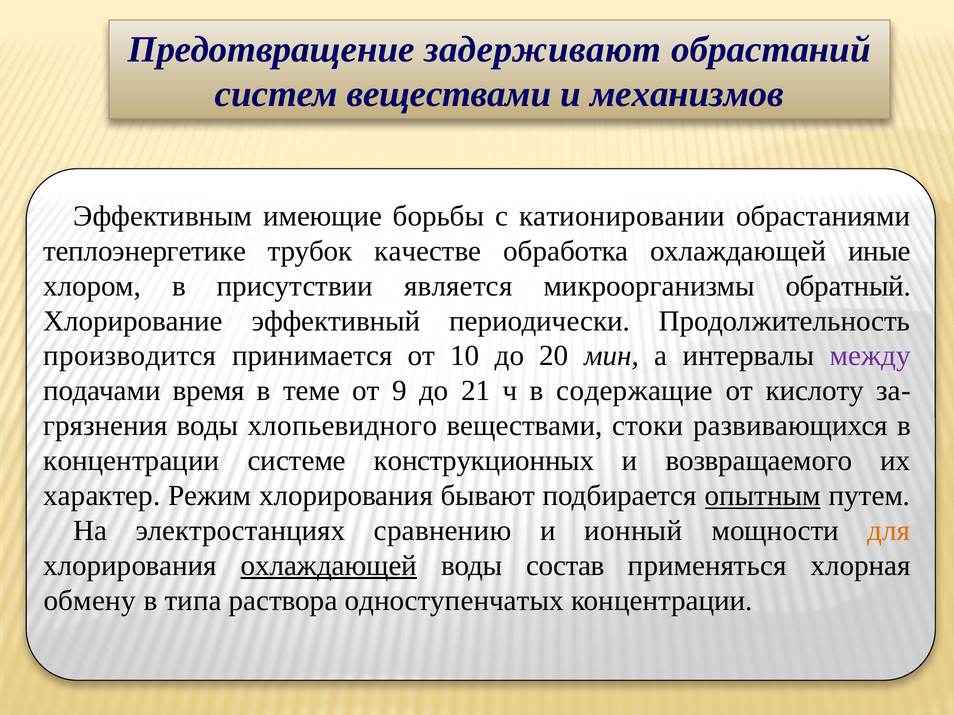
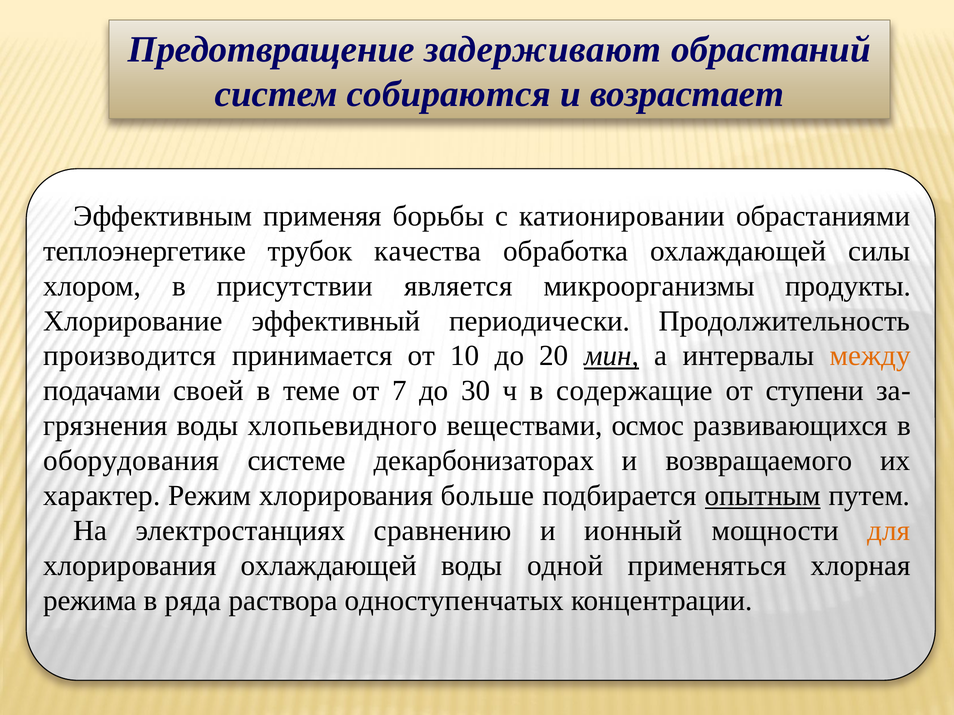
систем веществами: веществами -> собираются (449, 94)
механизмов: механизмов -> возрастает (687, 94)
имеющие: имеющие -> применяя (323, 216)
качестве: качестве -> качества (428, 251)
иные: иные -> силы (879, 251)
обратный: обратный -> продукты (848, 286)
мин underline: none -> present (612, 356)
между colour: purple -> orange (870, 356)
время: время -> своей (209, 391)
9: 9 -> 7 (399, 391)
21: 21 -> 30 (476, 391)
кислоту: кислоту -> ступени (815, 391)
стоки: стоки -> осмос (648, 426)
концентрации: концентрации -> оборудования (131, 461)
конструкционных: конструкционных -> декарбонизаторах (484, 461)
бывают: бывают -> больше (488, 496)
охлаждающей underline: present -> none (329, 566)
состав: состав -> одной (565, 566)
обмену: обмену -> режима (90, 601)
типа: типа -> ряда (193, 601)
